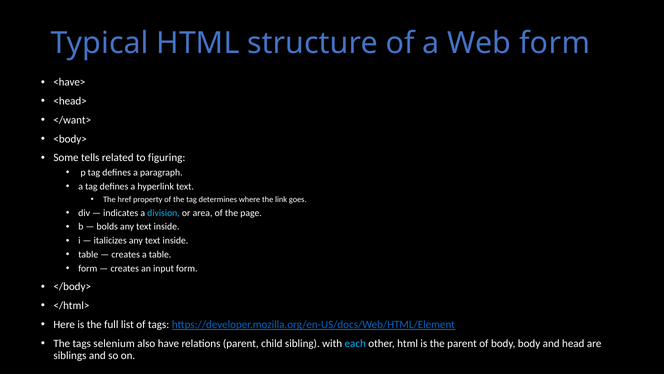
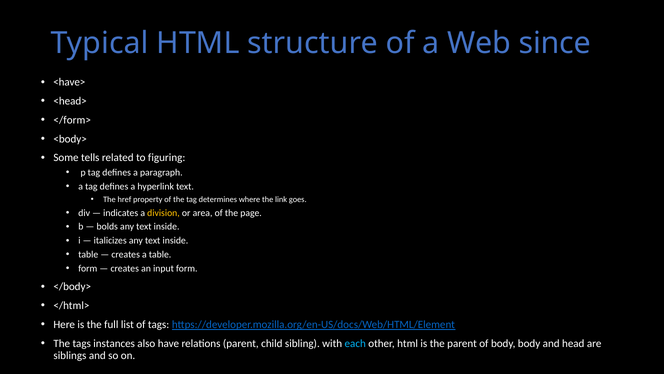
Web form: form -> since (555, 43)
</want>: </want> -> </form> (72, 120)
division colour: light blue -> yellow (163, 213)
selenium: selenium -> instances (114, 343)
